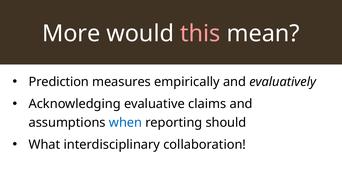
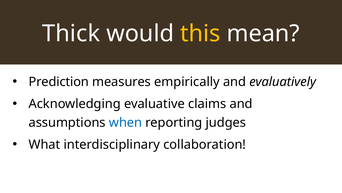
More: More -> Thick (71, 33)
this colour: pink -> yellow (200, 33)
should: should -> judges (226, 122)
